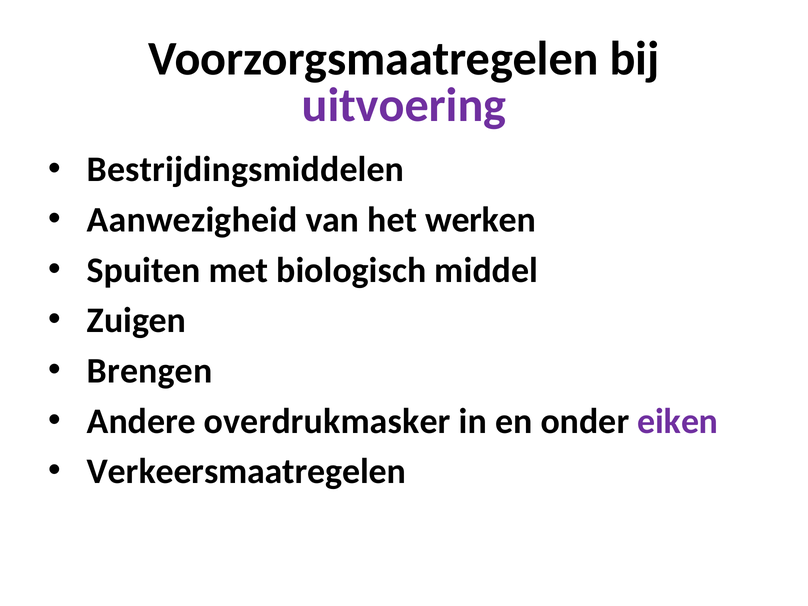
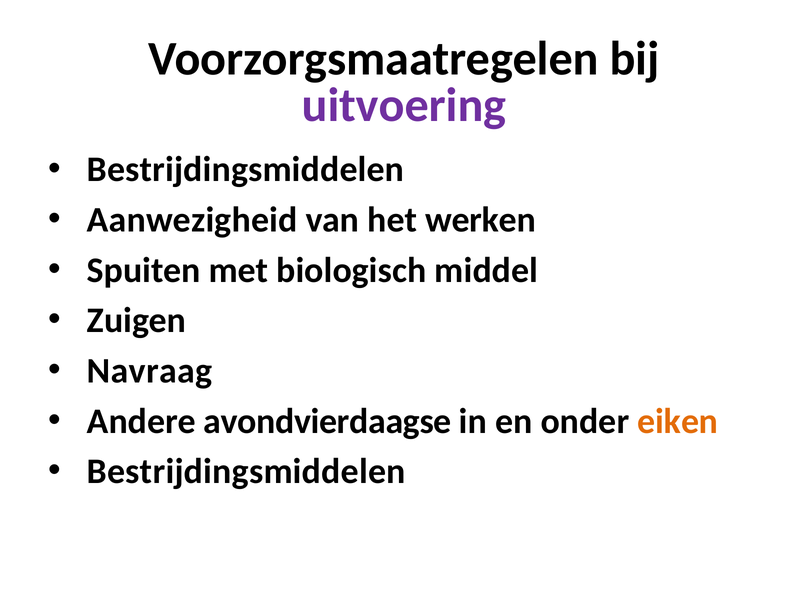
Brengen: Brengen -> Navraag (150, 371)
overdrukmasker: overdrukmasker -> avondvierdaagse (327, 421)
eiken colour: purple -> orange (678, 421)
Verkeersmaatregelen: Verkeersmaatregelen -> Bestrijdingsmiddelen (246, 471)
